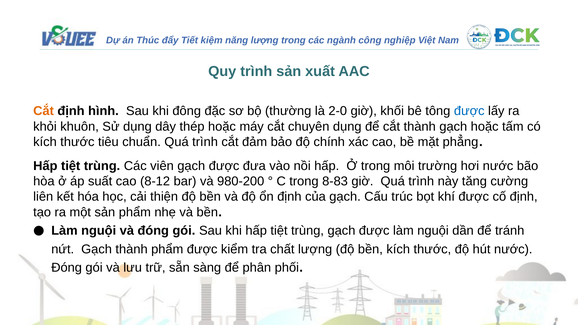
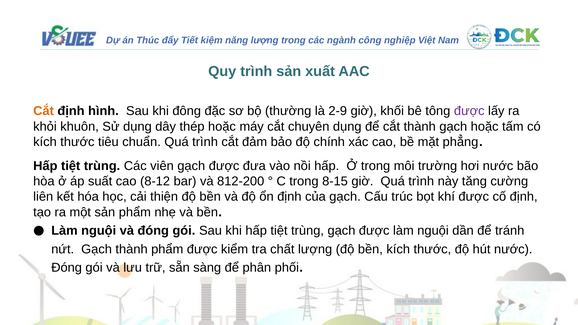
2-0: 2-0 -> 2-9 (338, 111)
được colour: blue -> purple (469, 111)
980-200: 980-200 -> 812-200 (241, 181)
8-83: 8-83 -> 8-15 (335, 181)
